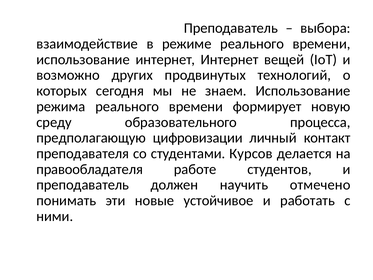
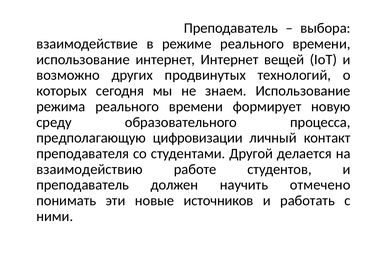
Курсов: Курсов -> Другой (251, 153)
правообладателя: правообладателя -> взаимодействию (90, 169)
устойчивое: устойчивое -> источников (219, 200)
